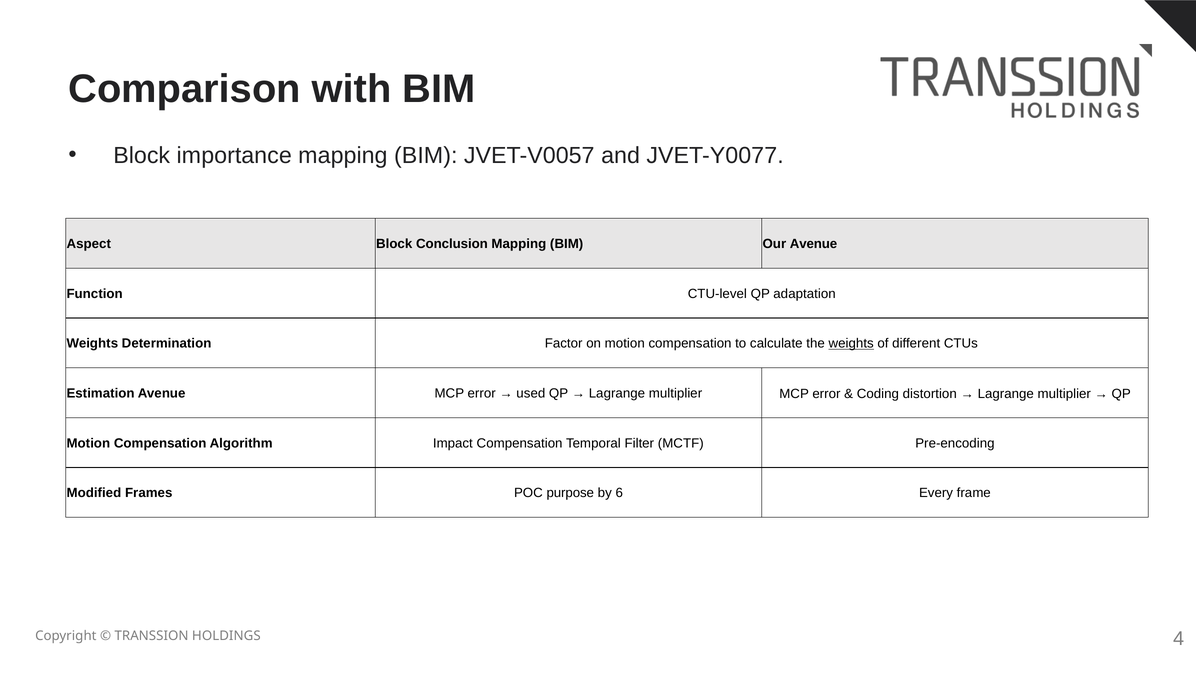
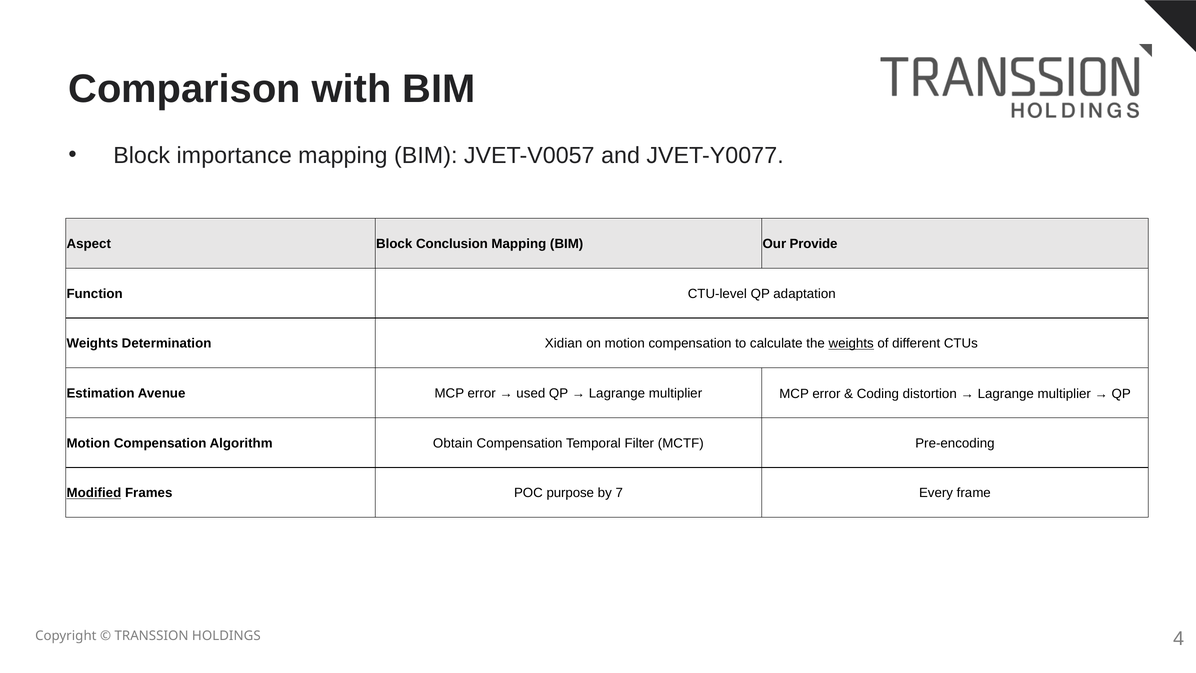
Our Avenue: Avenue -> Provide (814, 244)
Factor: Factor -> Xidian (564, 343)
Impact: Impact -> Obtain (453, 443)
Modified underline: none -> present (94, 493)
6: 6 -> 7 (619, 493)
